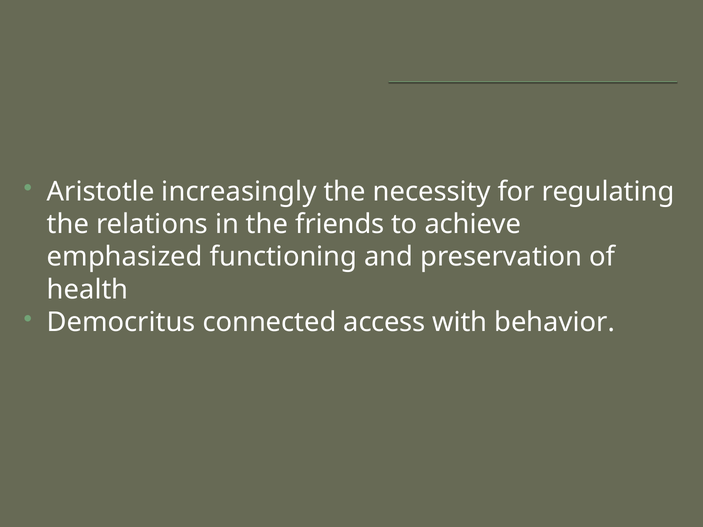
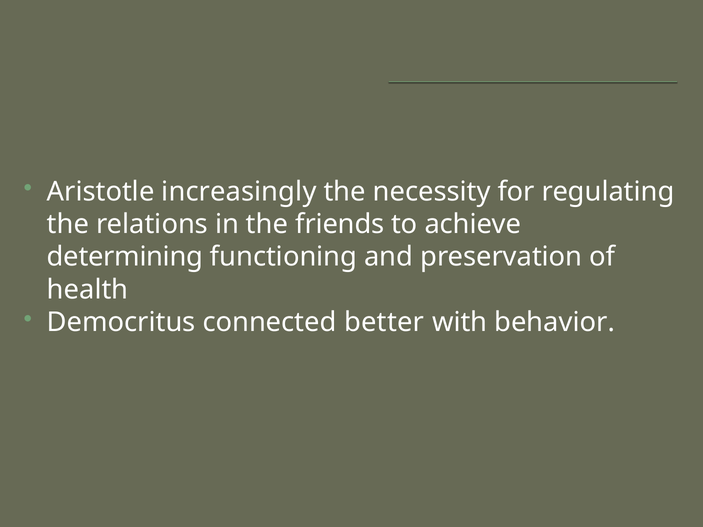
emphasized: emphasized -> determining (125, 257)
access: access -> better (384, 323)
